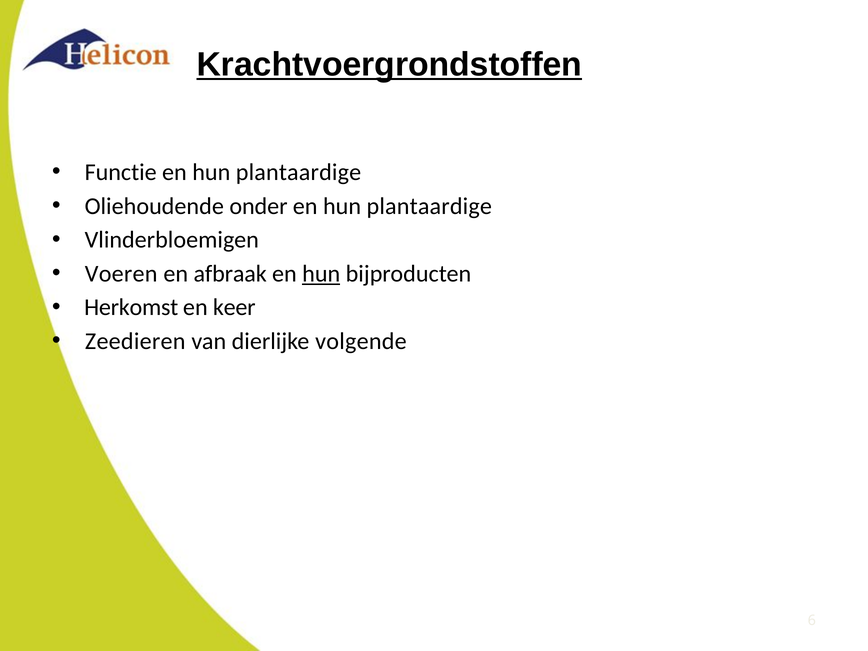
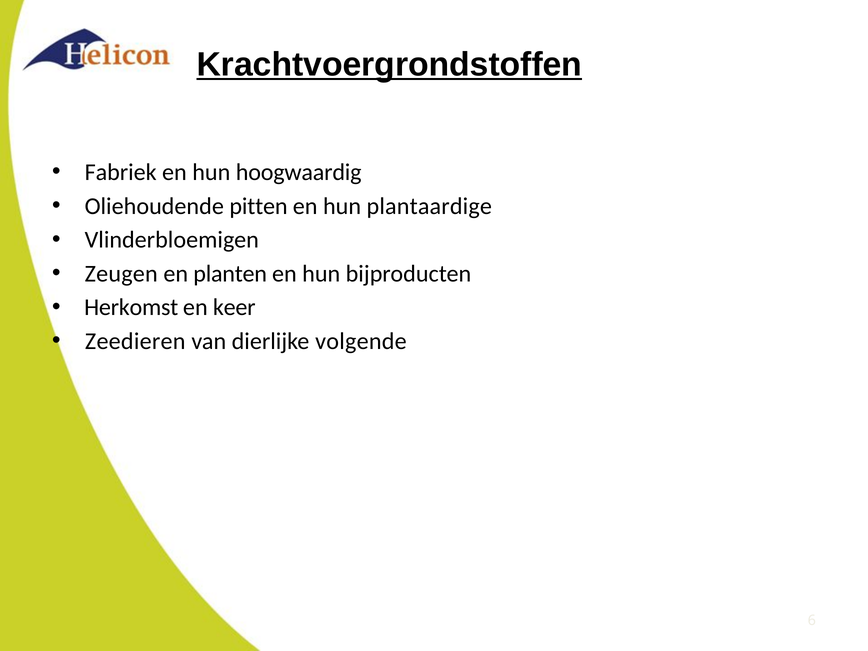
Functie: Functie -> Fabriek (121, 172)
plantaardige: plantaardige -> hoogwaardig (299, 172)
onder: onder -> pitten (258, 206)
Voeren: Voeren -> Zeugen (121, 274)
afbraak: afbraak -> planten (230, 274)
hun underline: present -> none (321, 274)
